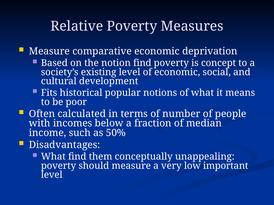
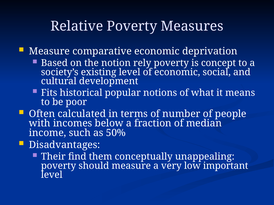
notion find: find -> rely (142, 63)
What: What -> Their (53, 157)
